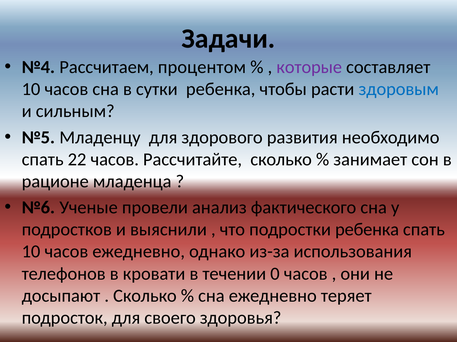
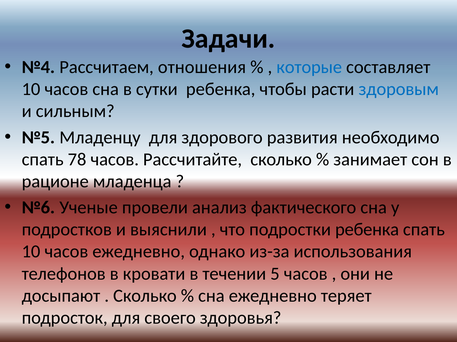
процентом: процентом -> отношения (202, 67)
которые colour: purple -> blue (309, 67)
22: 22 -> 78 (77, 160)
0: 0 -> 5 (275, 274)
